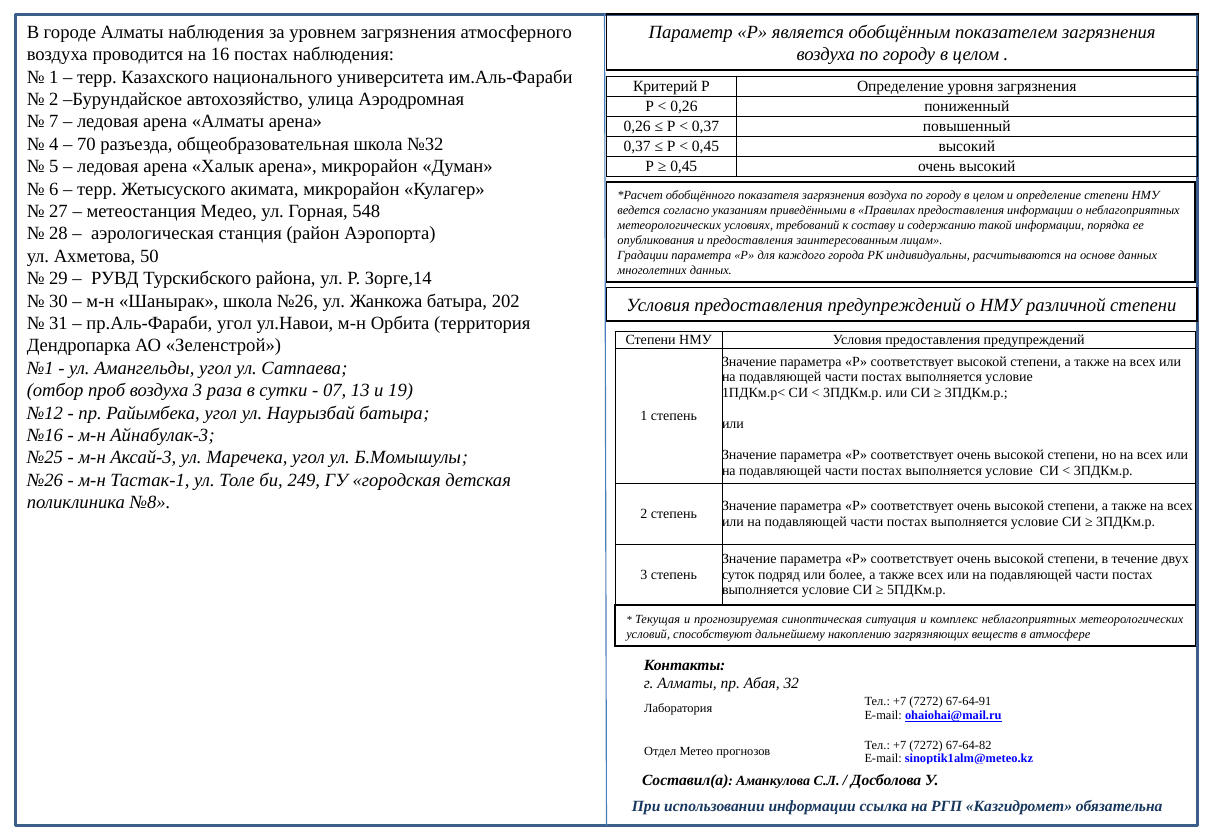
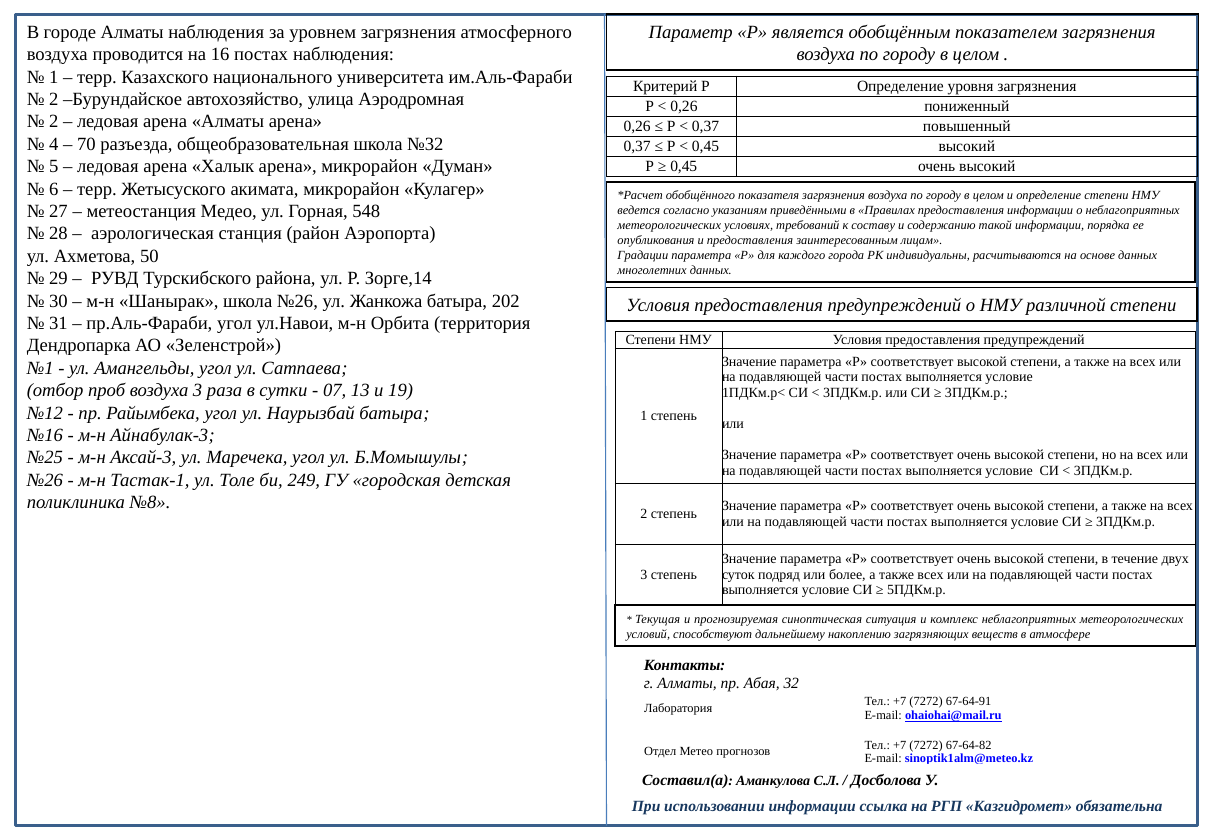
7: 7 -> 2 (54, 122)
